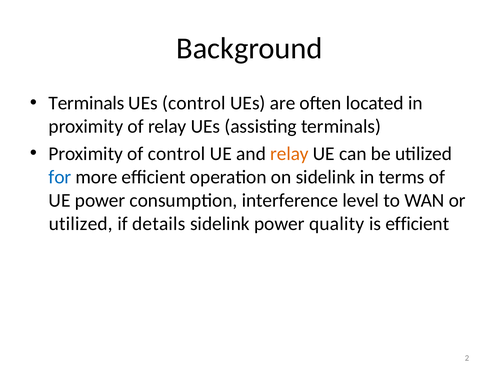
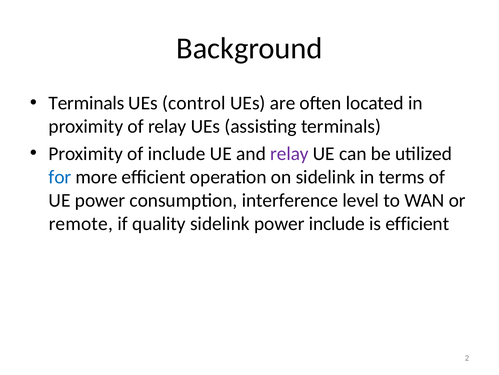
of control: control -> include (177, 153)
relay colour: orange -> purple (289, 153)
utilized: utilized -> remote (81, 223)
details: details -> quality (159, 223)
power quality: quality -> include (337, 223)
